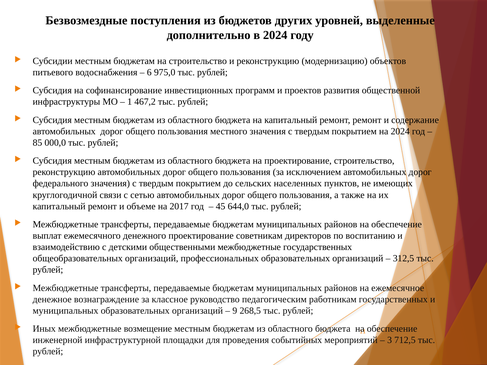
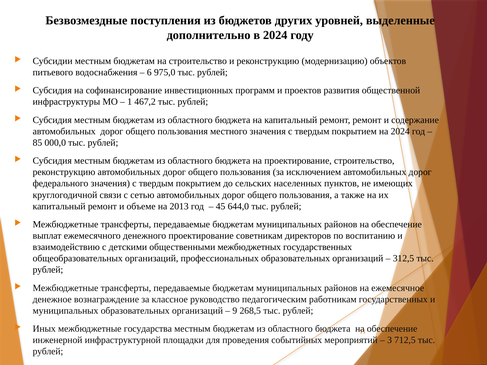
2017: 2017 -> 2013 (179, 206)
общественными межбюджетные: межбюджетные -> межбюджетных (249, 247)
возмещение: возмещение -> государства (148, 329)
